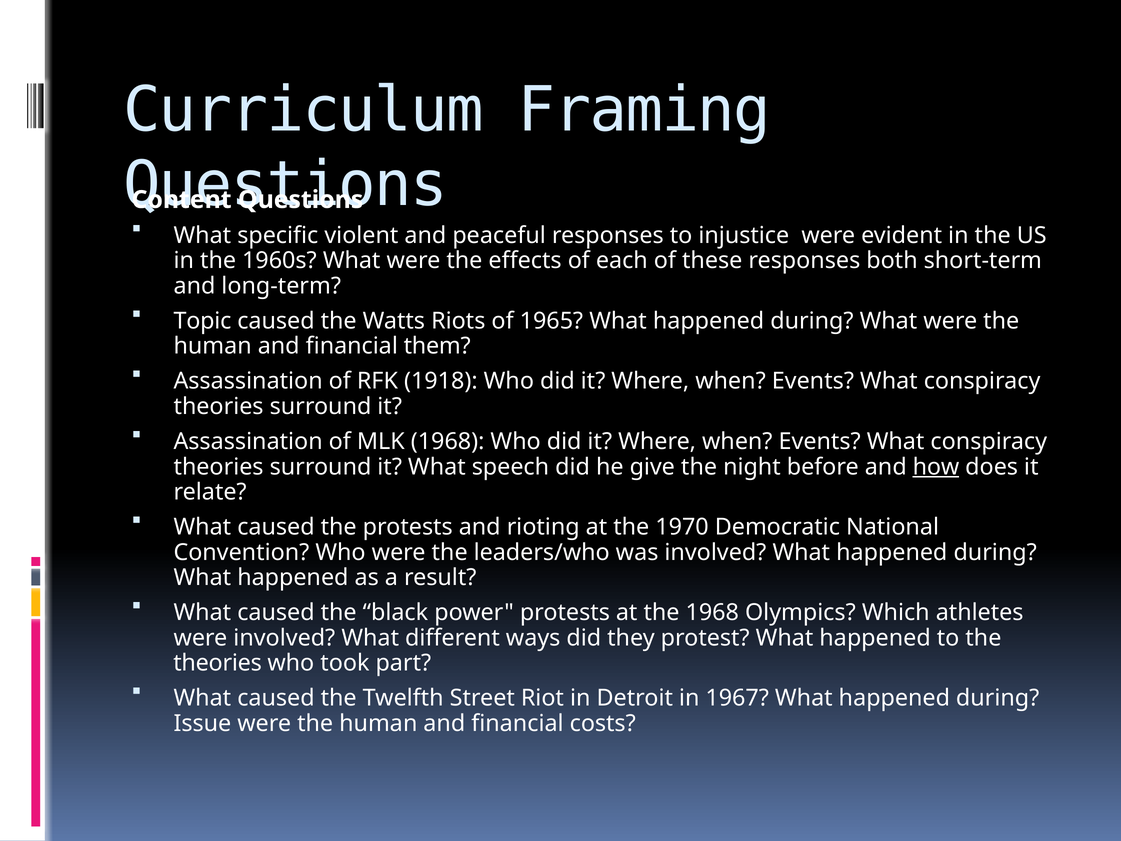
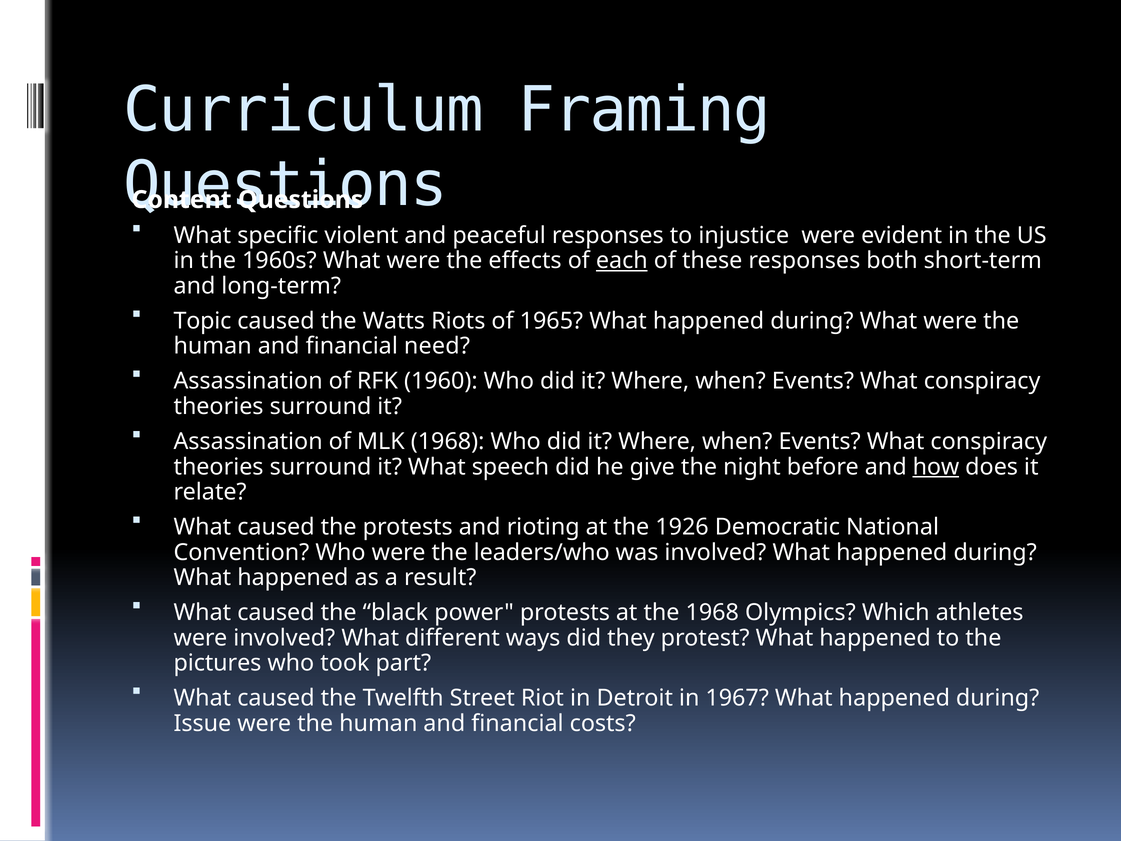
each underline: none -> present (622, 261)
them: them -> need (437, 346)
1918: 1918 -> 1960 (441, 381)
1970: 1970 -> 1926 (682, 527)
theories: theories -> pictures (217, 663)
